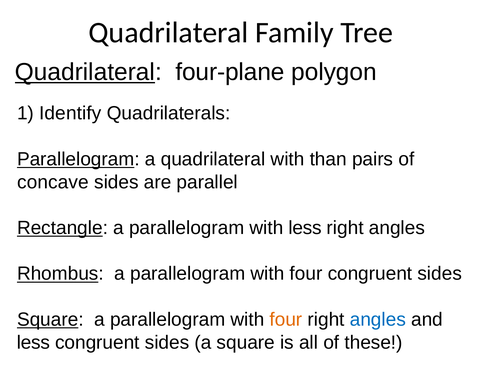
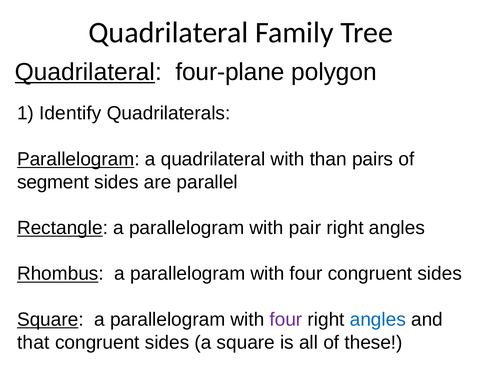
concave: concave -> segment (53, 182)
with less: less -> pair (305, 228)
four colour: orange -> purple (286, 319)
less: less -> that (33, 342)
